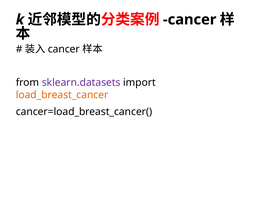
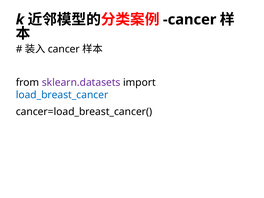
load_breast_cancer colour: orange -> blue (62, 95)
